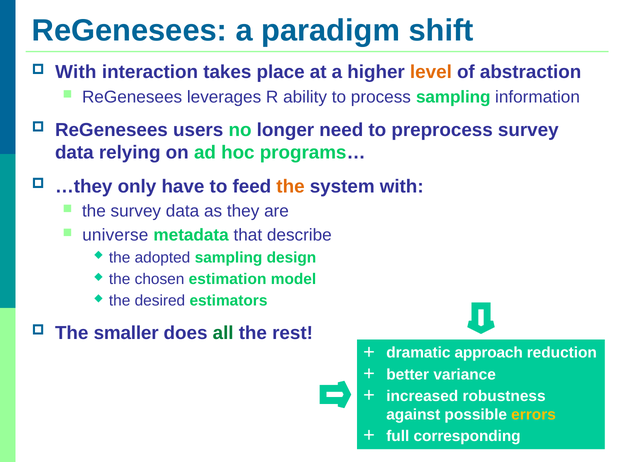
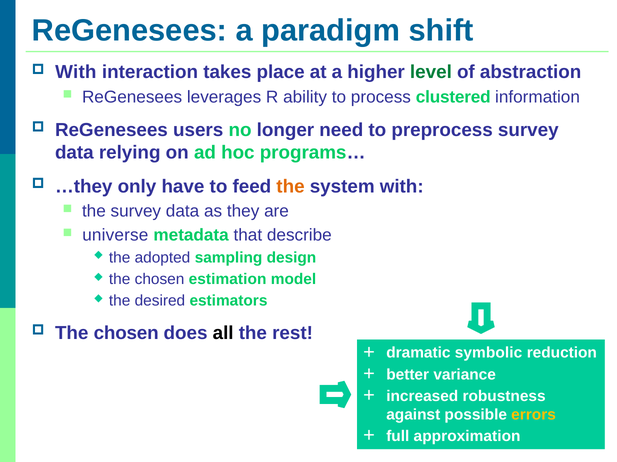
level colour: orange -> green (431, 72)
process sampling: sampling -> clustered (453, 97)
smaller: smaller -> chosen (126, 333)
all colour: green -> black (223, 333)
approach: approach -> symbolic (489, 353)
corresponding: corresponding -> approximation (467, 437)
